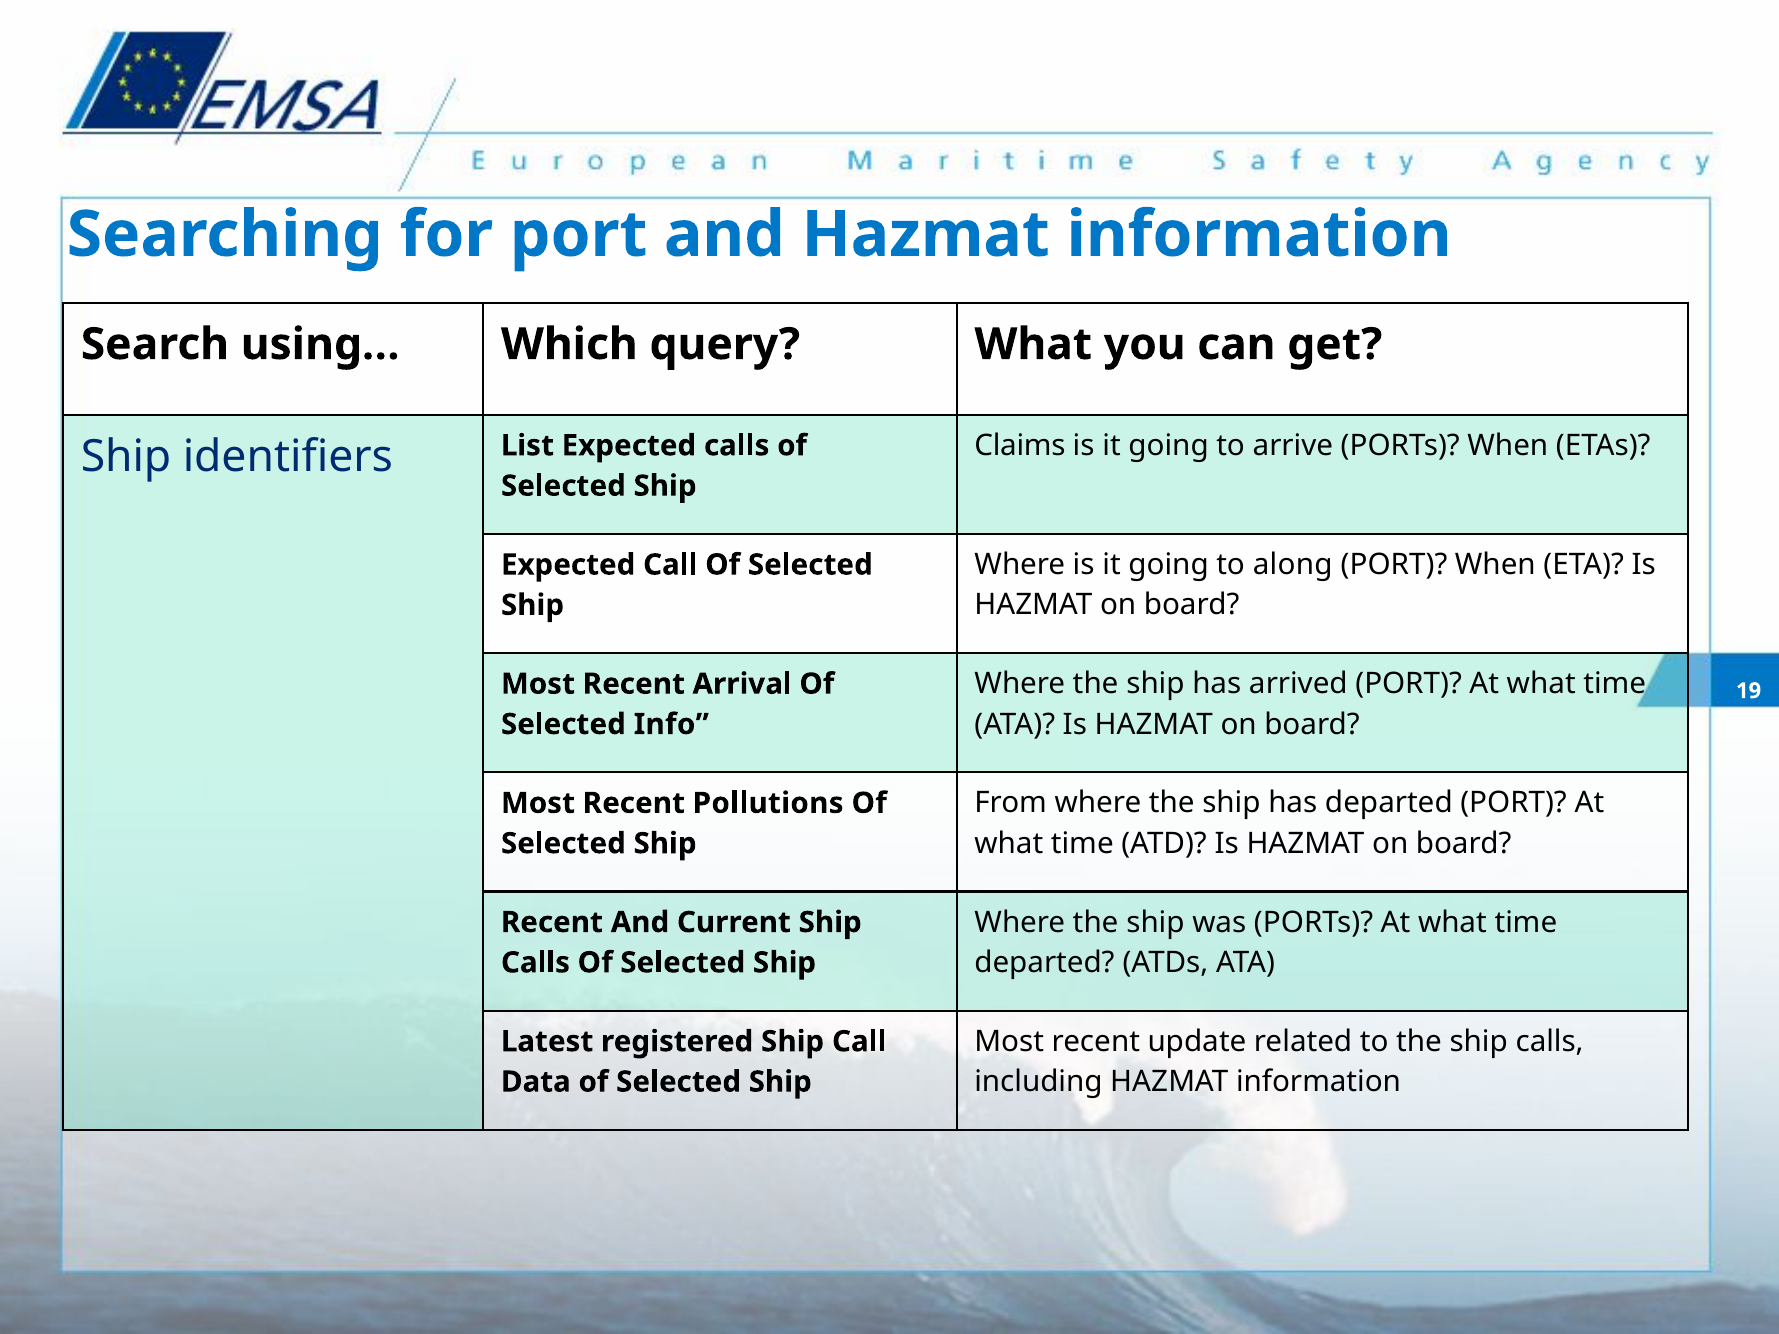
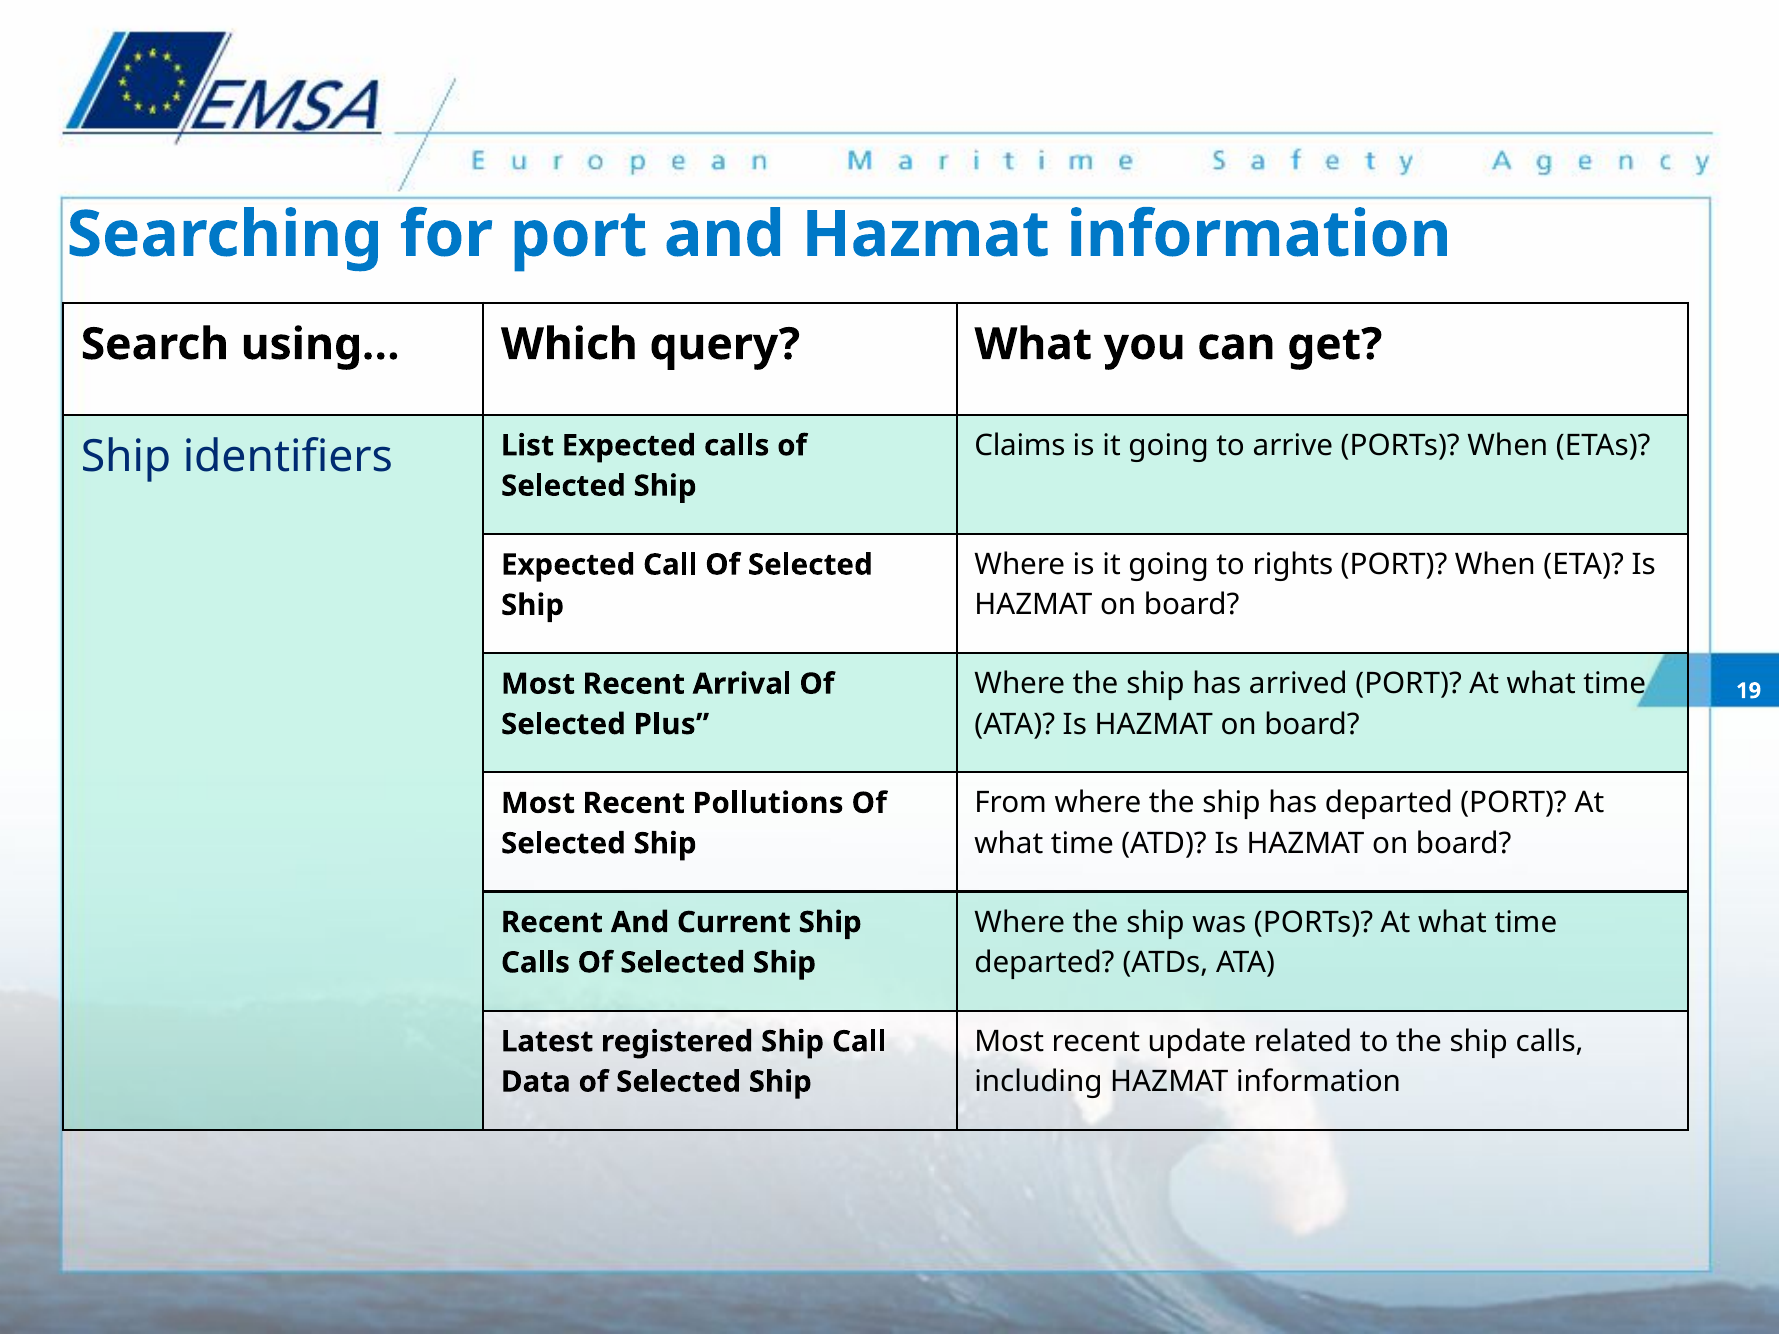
along: along -> rights (1293, 565)
Info: Info -> Plus (671, 724)
